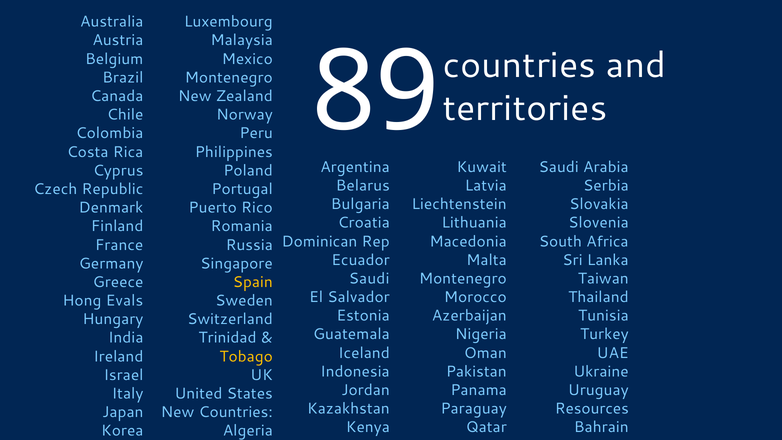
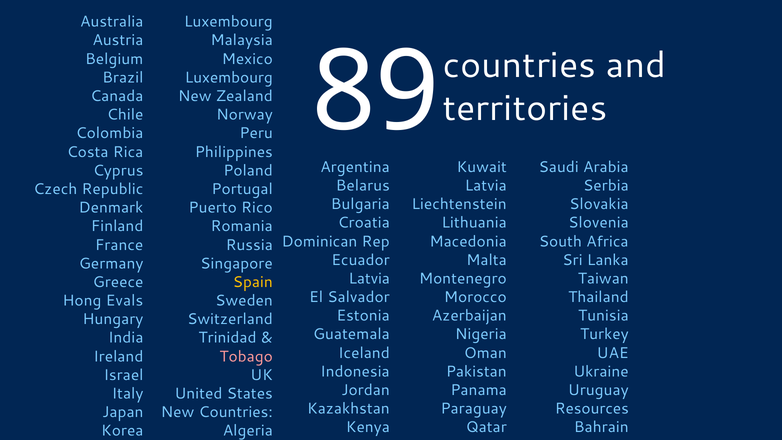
Montenegro: Montenegro -> Luxembourg (229, 78)
Saudi: Saudi -> Latvia (369, 278)
Tobago colour: yellow -> pink (246, 356)
